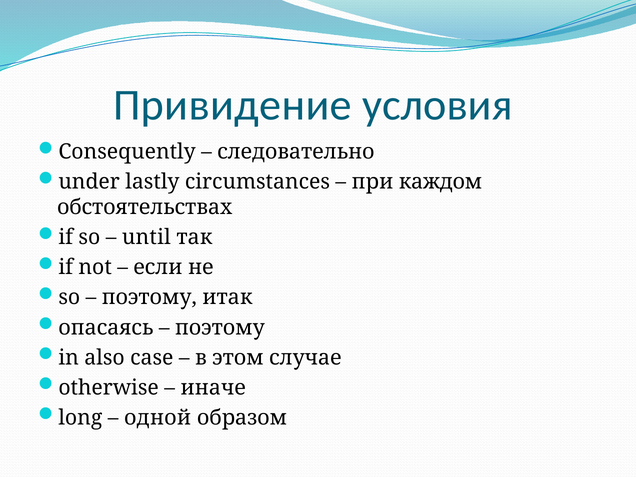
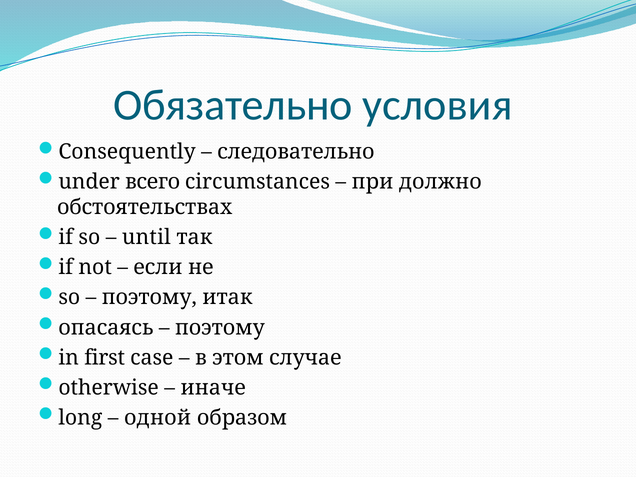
Привидение: Привидение -> Обязательно (233, 105)
lastly: lastly -> всего (153, 182)
каждом: каждом -> должно (440, 182)
also: also -> first (105, 358)
